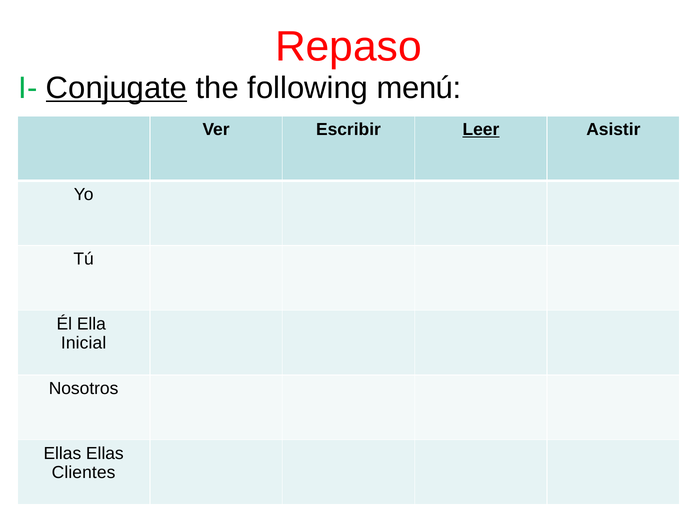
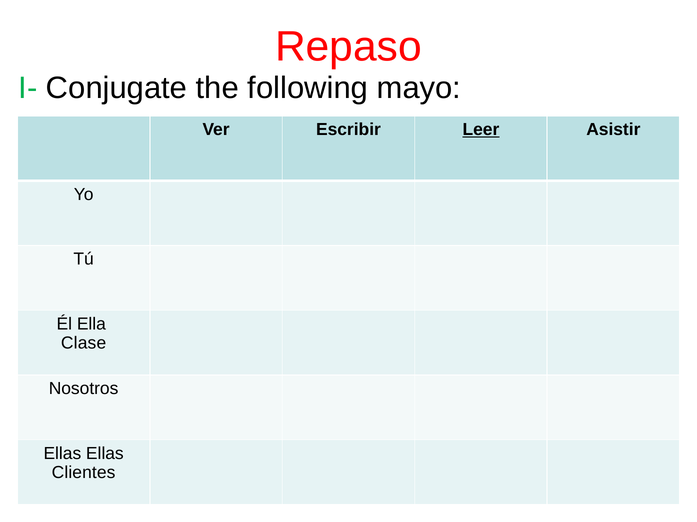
Conjugate underline: present -> none (117, 88)
menú: menú -> mayo (419, 88)
Inicial: Inicial -> Clase (84, 344)
